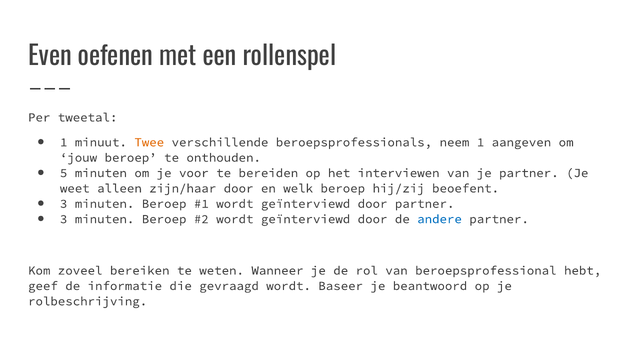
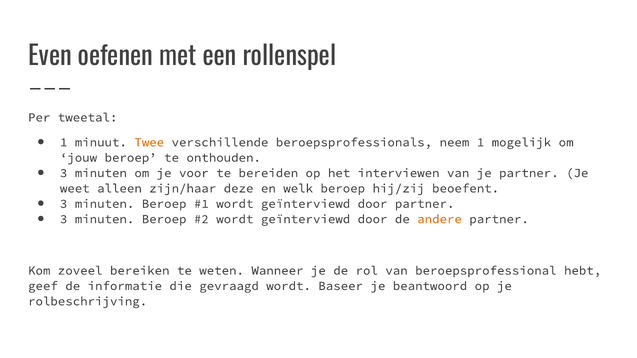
aangeven: aangeven -> mogelijk (521, 142)
5: 5 -> 3 (64, 173)
zijn/haar door: door -> deze (239, 189)
andere colour: blue -> orange (440, 219)
